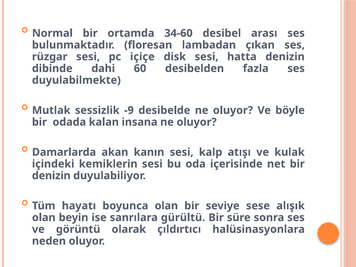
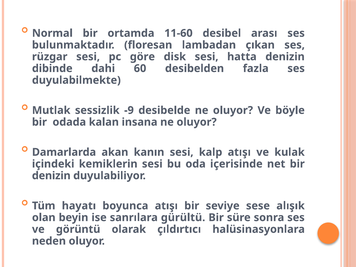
34-60: 34-60 -> 11-60 (178, 33)
içiçe: içiçe -> göre (142, 57)
boyunca olan: olan -> atışı (166, 206)
